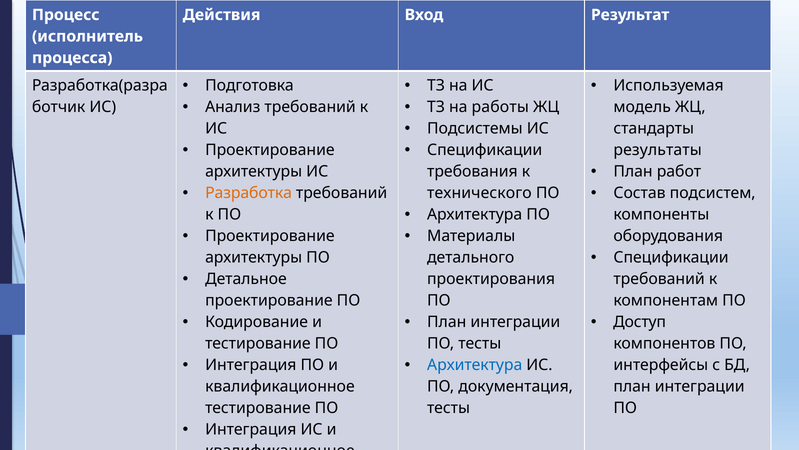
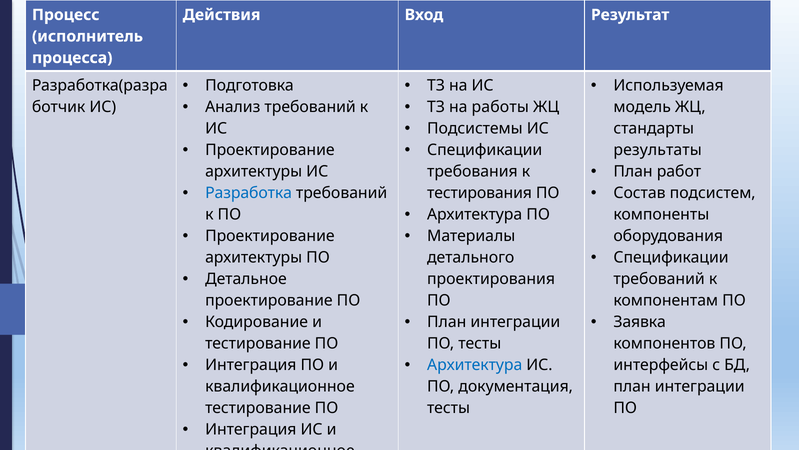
Разработка colour: orange -> blue (249, 193)
технического: технического -> тестирования (480, 193)
Доступ: Доступ -> Заявка (640, 322)
